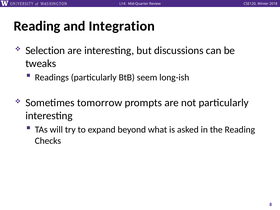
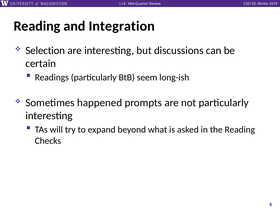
tweaks: tweaks -> certain (41, 63)
tomorrow: tomorrow -> happened (100, 103)
